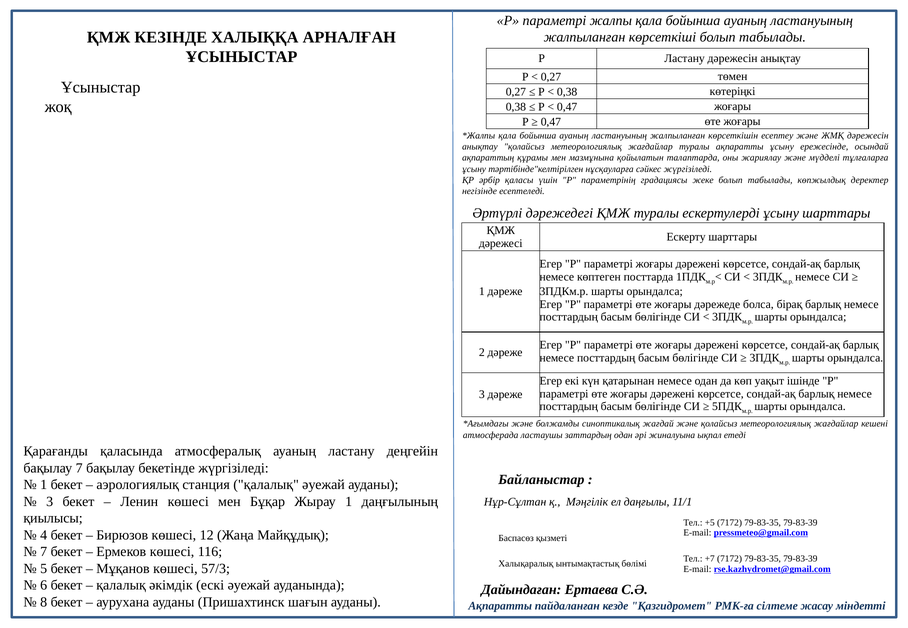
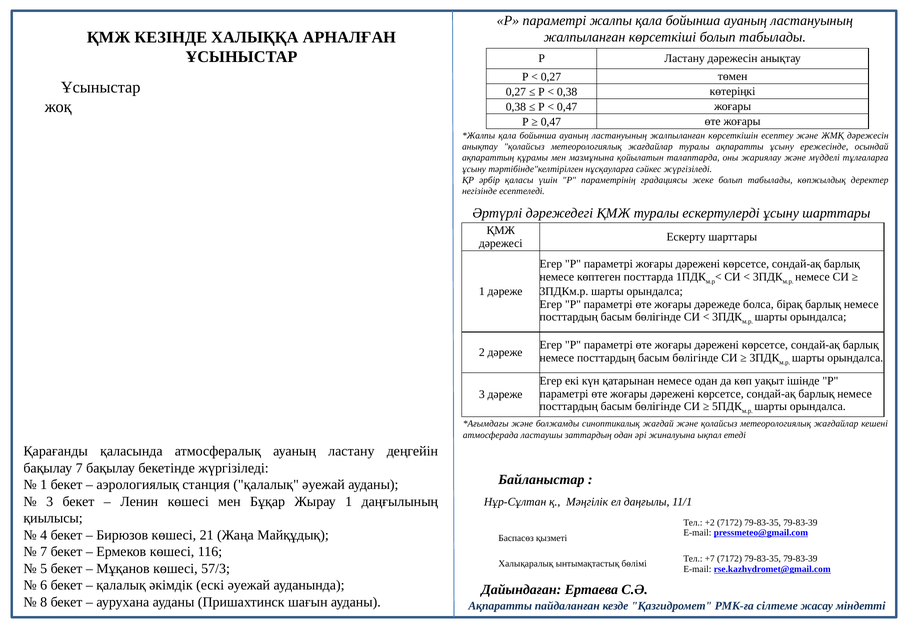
+5: +5 -> +2 (710, 523)
12: 12 -> 21 (207, 536)
